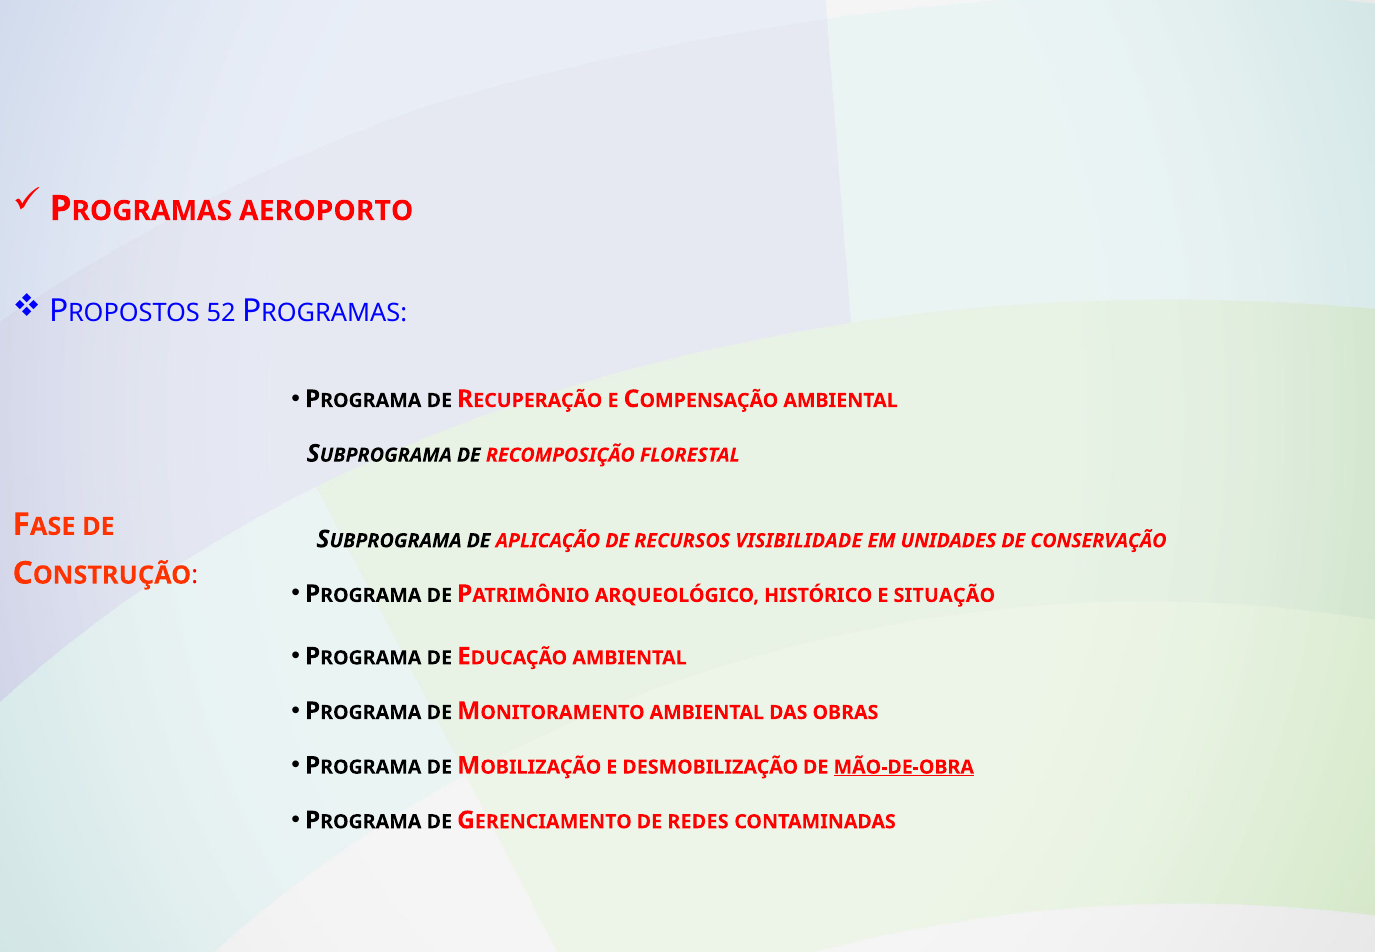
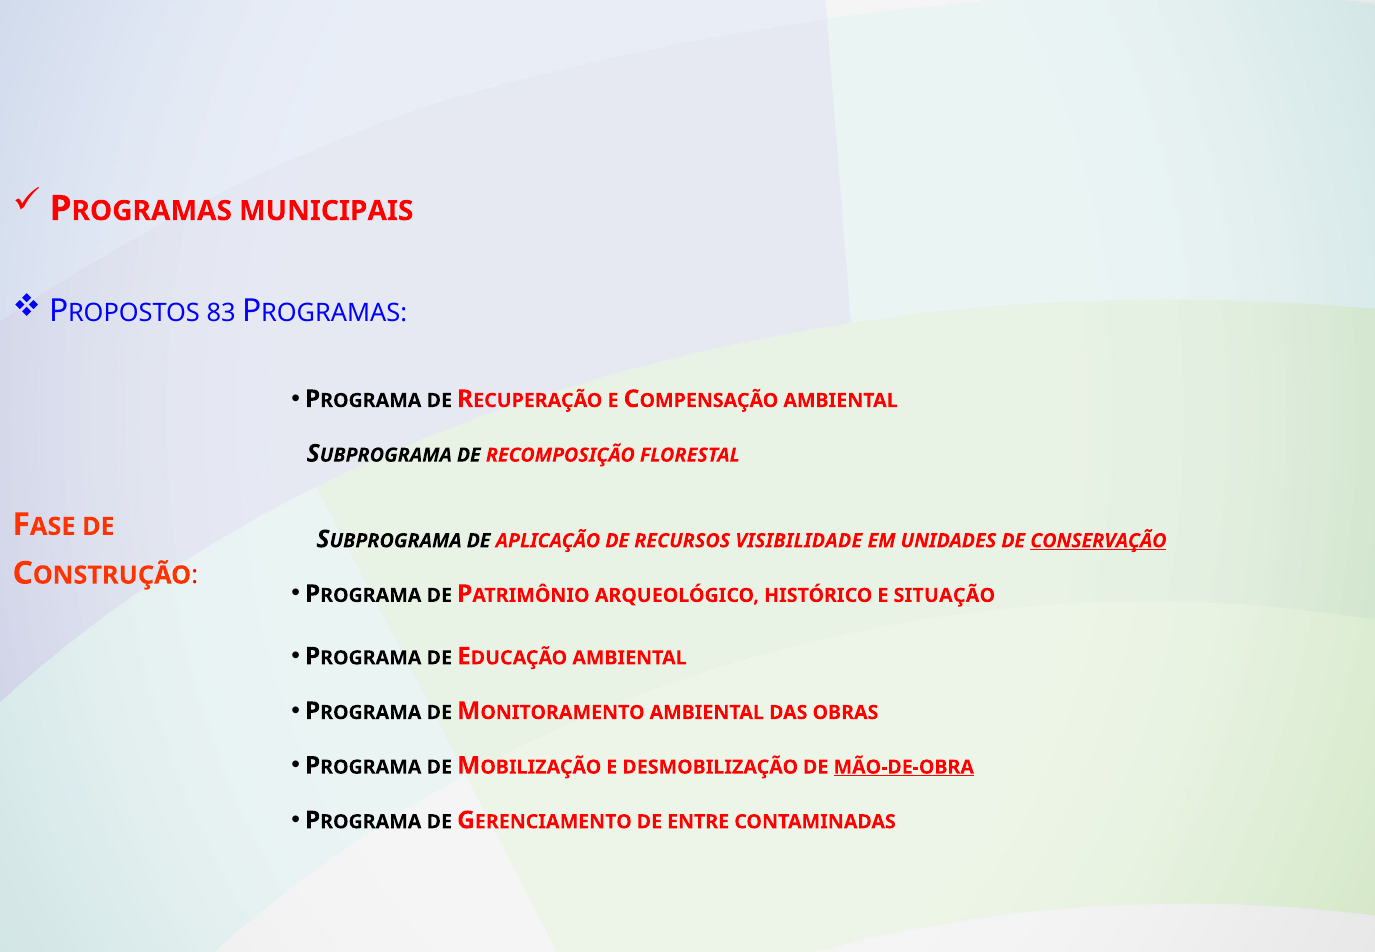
AEROPORTO: AEROPORTO -> MUNICIPAIS (326, 211)
52: 52 -> 83 (221, 313)
CONSERVAÇÃO underline: none -> present (1098, 541)
REDES: REDES -> ENTRE (698, 822)
